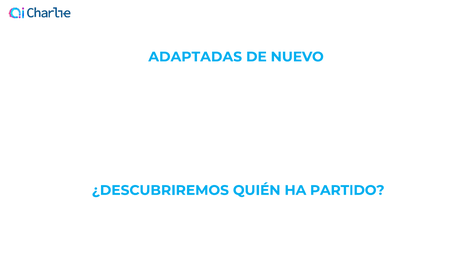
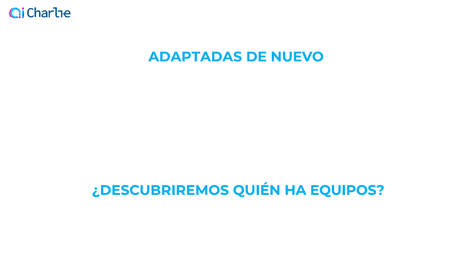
PARTIDO: PARTIDO -> EQUIPOS (347, 190)
